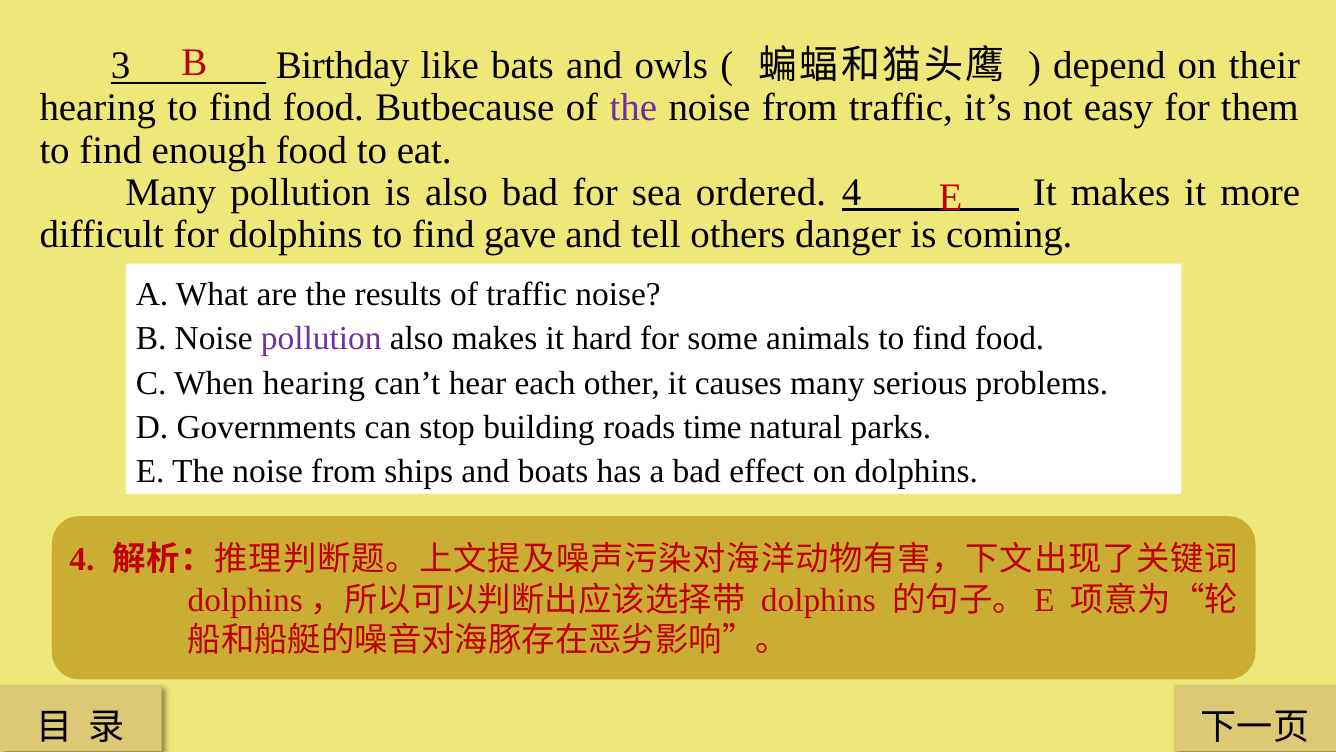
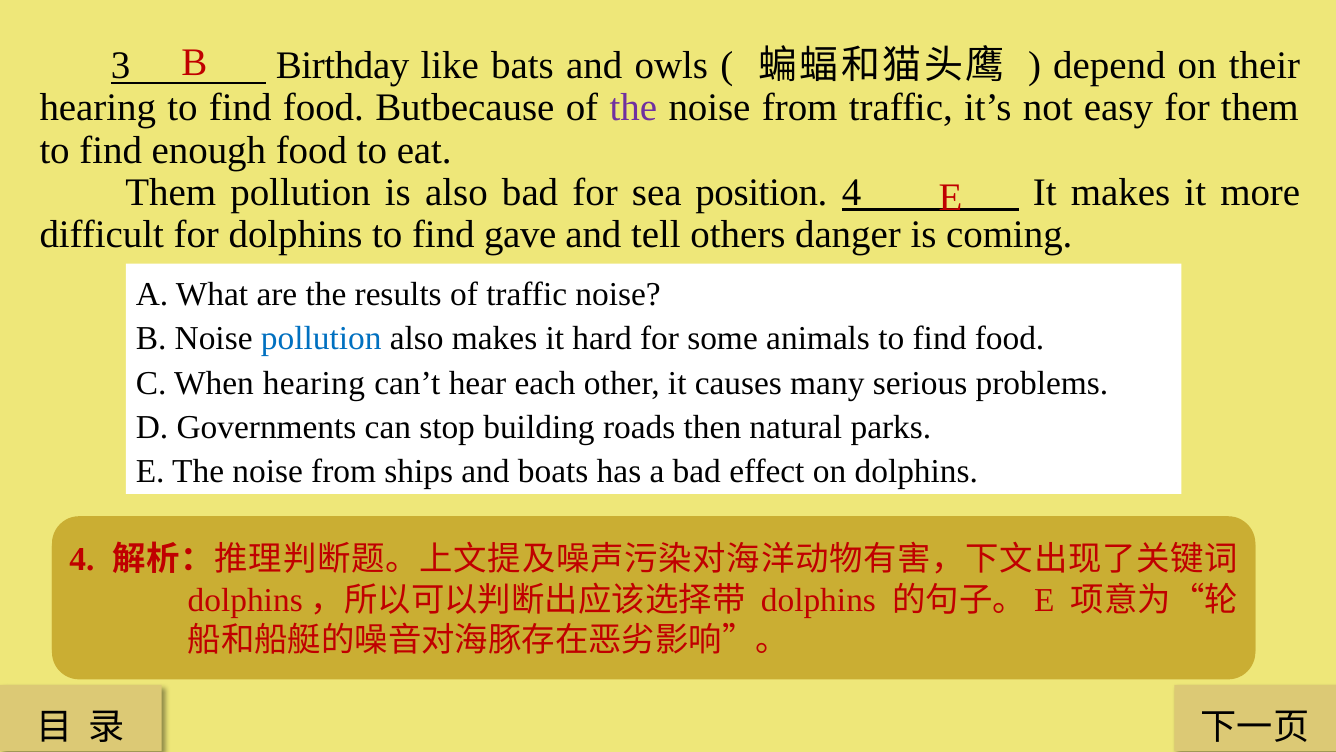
Many: Many -> Them (171, 192)
ordered: ordered -> position (761, 192)
pollution colour: purple -> blue (321, 339)
time: time -> then (712, 427)
